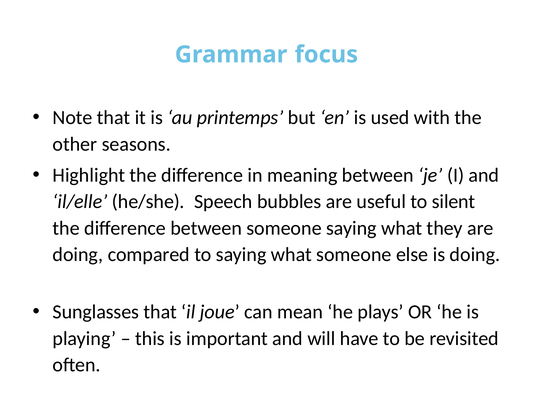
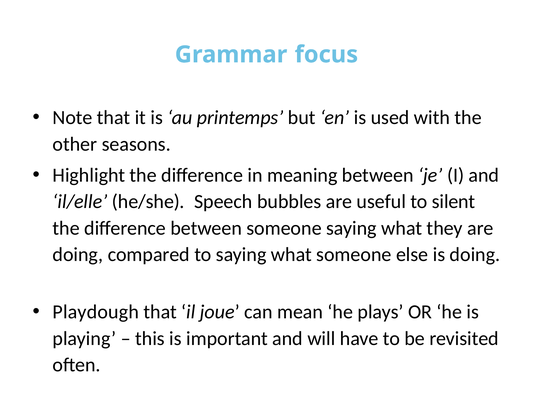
Sunglasses: Sunglasses -> Playdough (96, 312)
